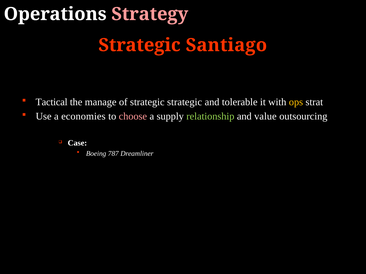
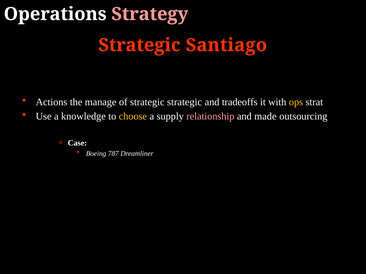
Tactical: Tactical -> Actions (52, 102)
tolerable: tolerable -> tradeoffs (240, 102)
economies: economies -> knowledge (83, 117)
choose colour: pink -> yellow (133, 117)
relationship colour: light green -> pink (210, 117)
value: value -> made (265, 117)
